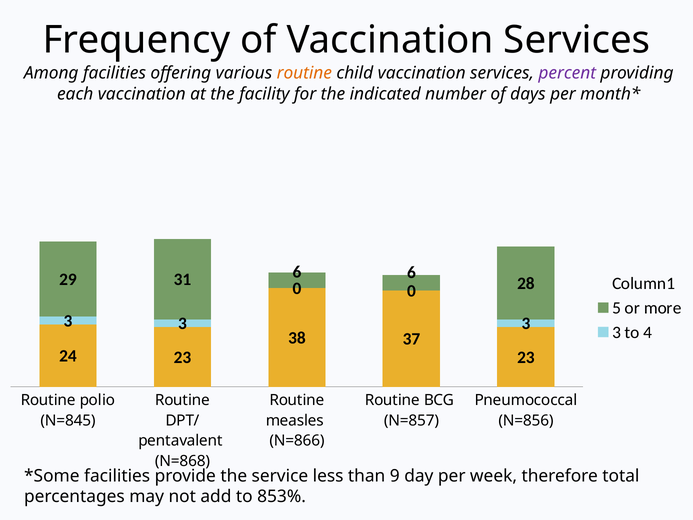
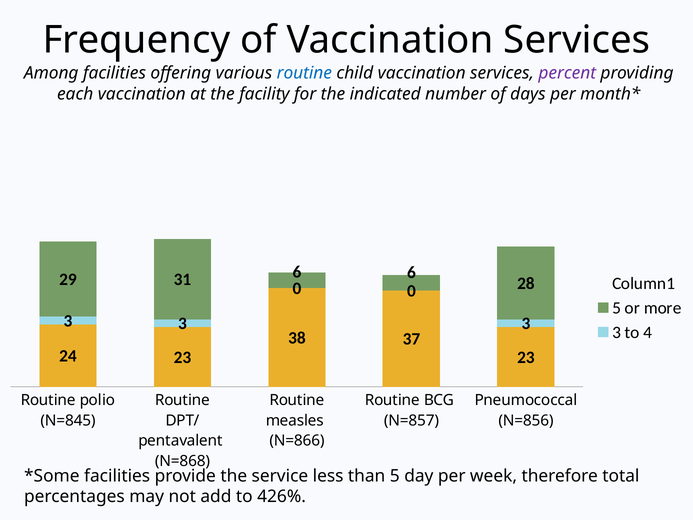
routine colour: orange -> blue (304, 73)
than 9: 9 -> 5 (395, 476)
853%: 853% -> 426% (282, 496)
